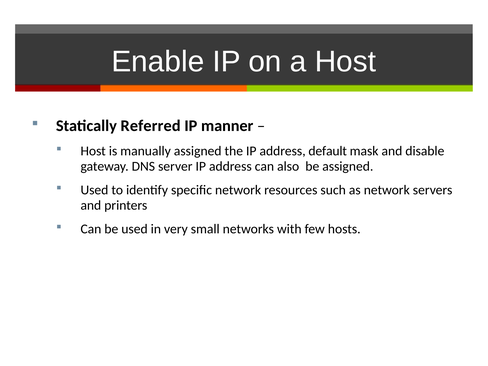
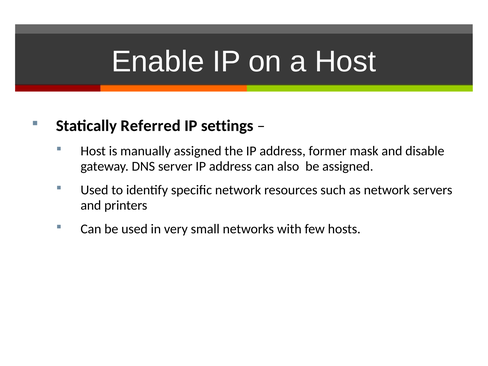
manner: manner -> settings (227, 126)
default: default -> former (328, 151)
